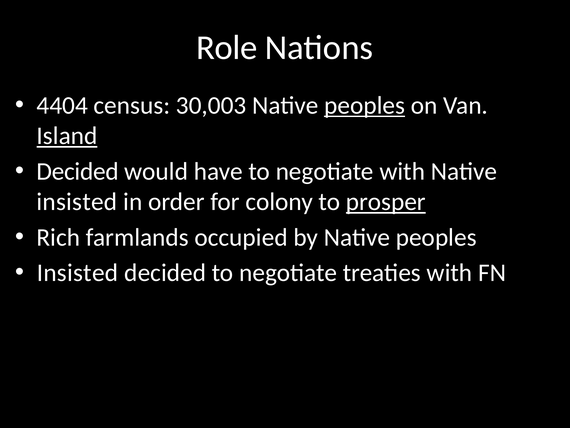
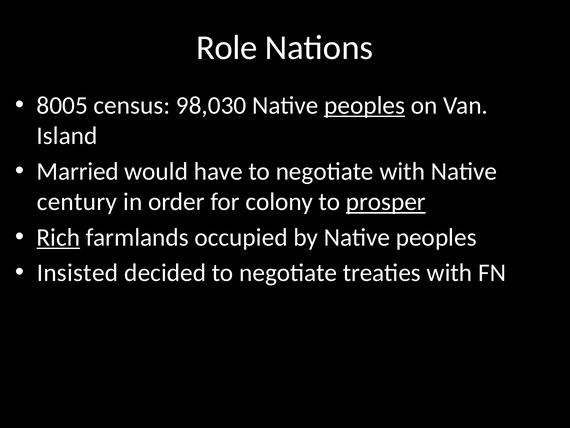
4404: 4404 -> 8005 (62, 105)
30,003: 30,003 -> 98,030 (211, 105)
Island underline: present -> none (67, 136)
Decided: Decided -> Married (78, 171)
insisted: insisted -> century (77, 202)
Rich underline: none -> present (58, 237)
